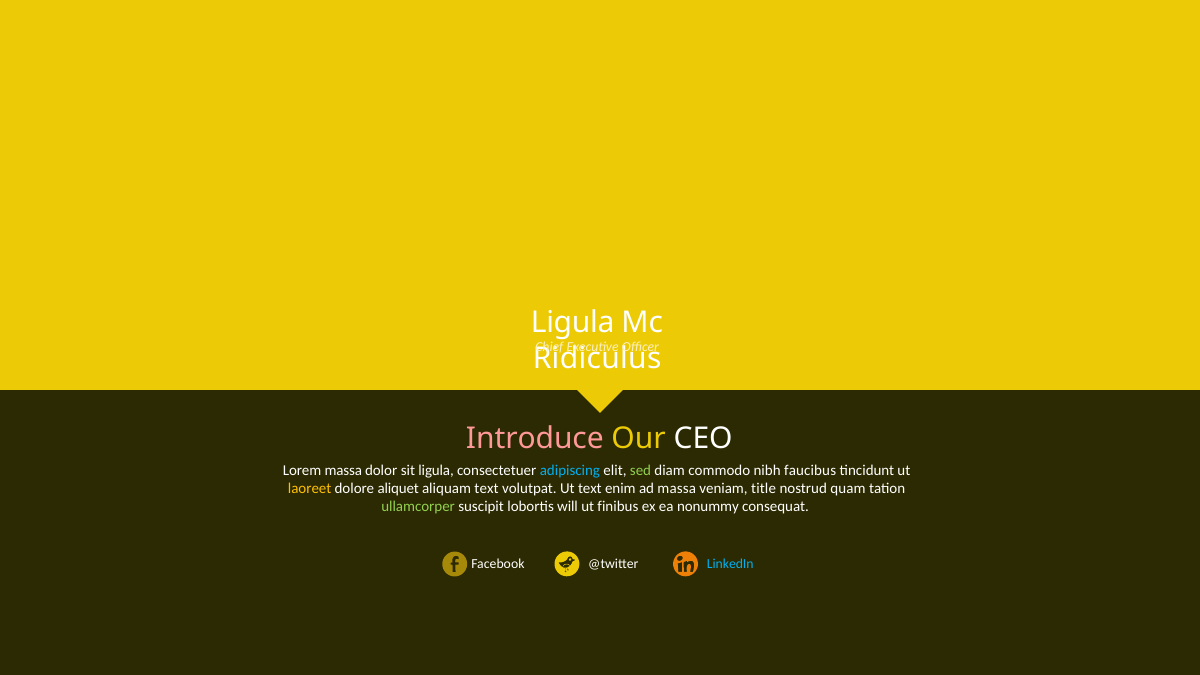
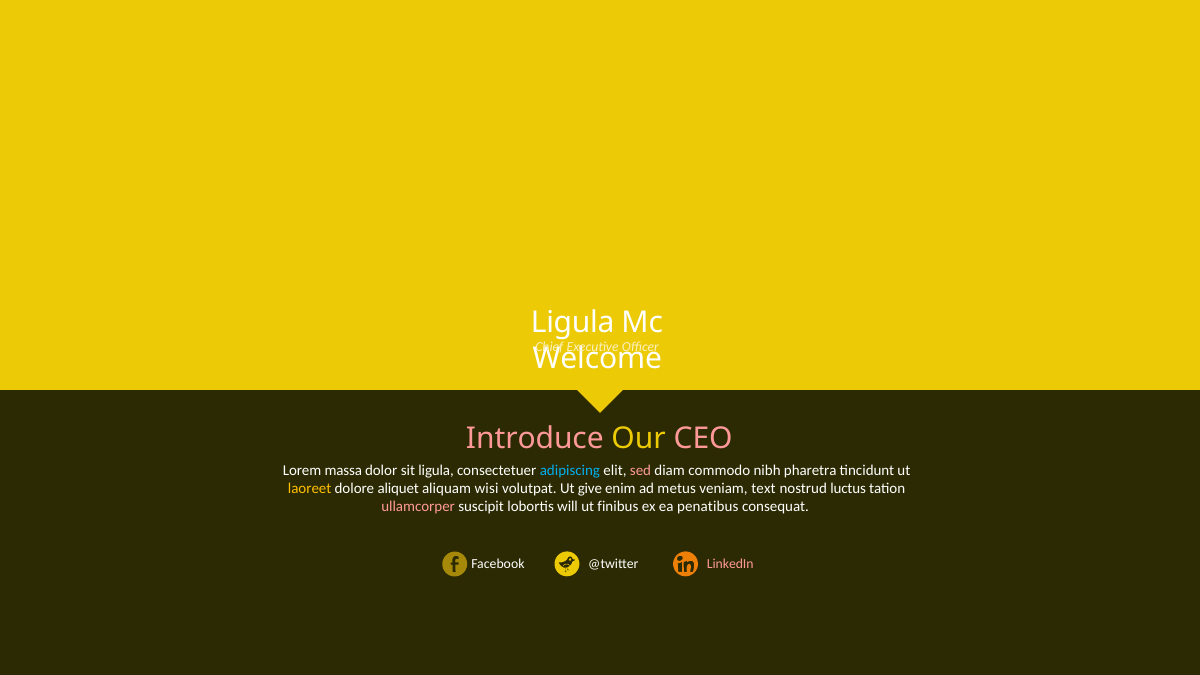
Ridiculus: Ridiculus -> Welcome (597, 358)
CEO colour: white -> pink (703, 438)
sed colour: light green -> pink (641, 471)
faucibus: faucibus -> pharetra (810, 471)
aliquam text: text -> wisi (487, 489)
Ut text: text -> give (590, 489)
ad massa: massa -> metus (677, 489)
title: title -> text (764, 489)
quam: quam -> luctus (848, 489)
ullamcorper colour: light green -> pink (418, 507)
nonummy: nonummy -> penatibus (708, 507)
LinkedIn colour: light blue -> pink (730, 564)
